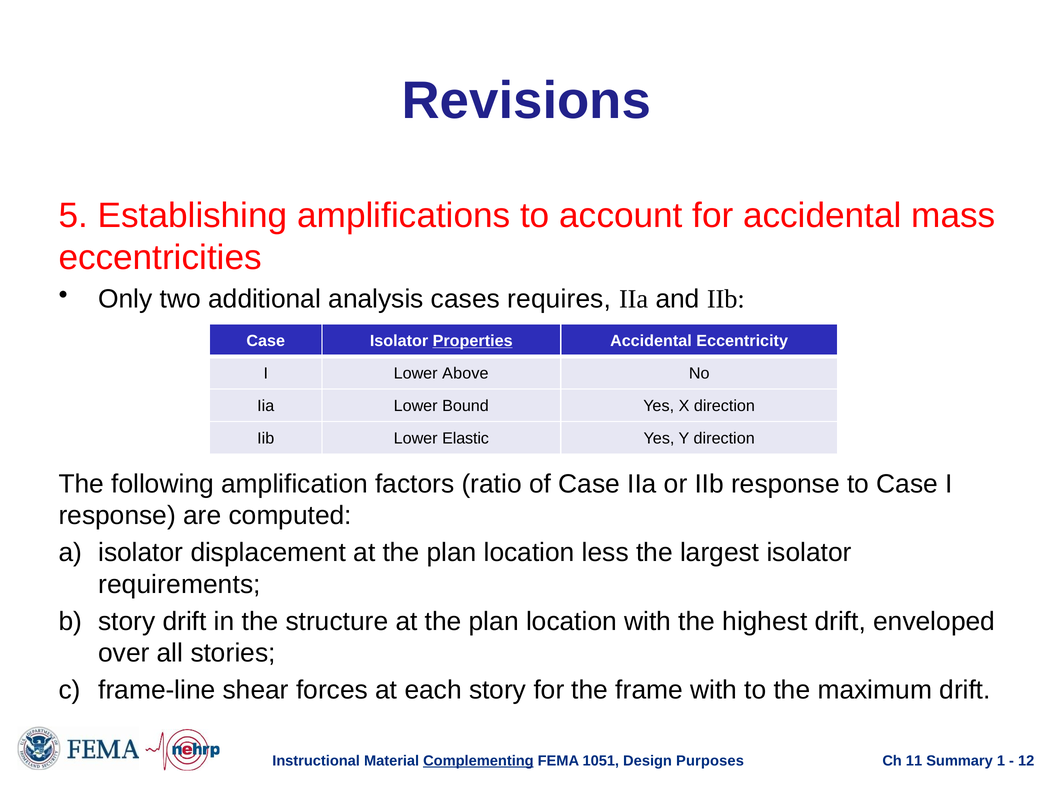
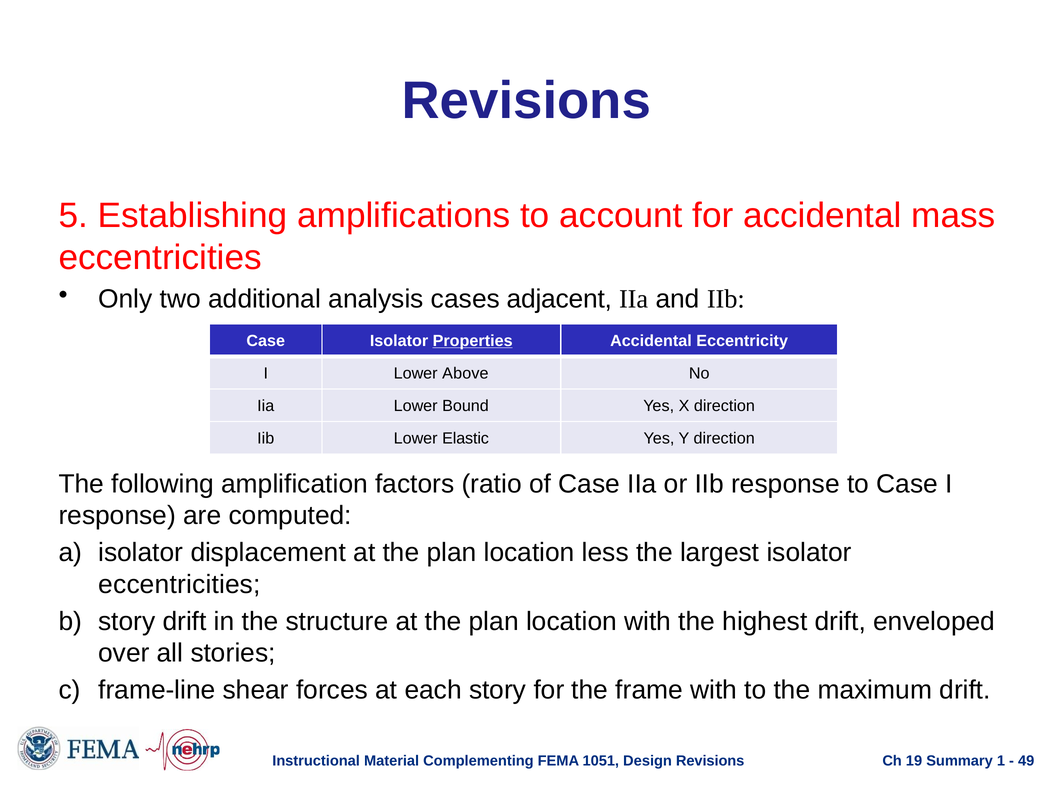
requires: requires -> adjacent (559, 299)
requirements: requirements -> eccentricities (179, 584)
Complementing underline: present -> none (478, 761)
Design Purposes: Purposes -> Revisions (710, 761)
11: 11 -> 19 (914, 761)
12: 12 -> 49 (1026, 761)
